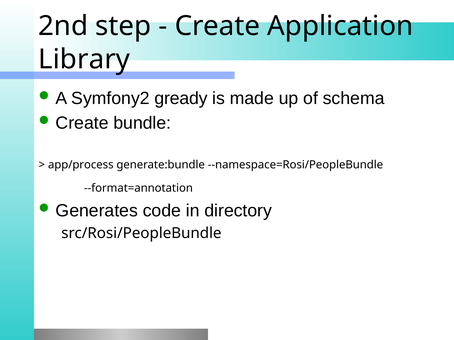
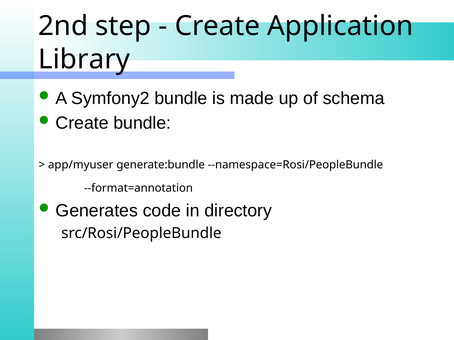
Symfony2 gready: gready -> bundle (181, 98)
app/process: app/process -> app/myuser (81, 165)
